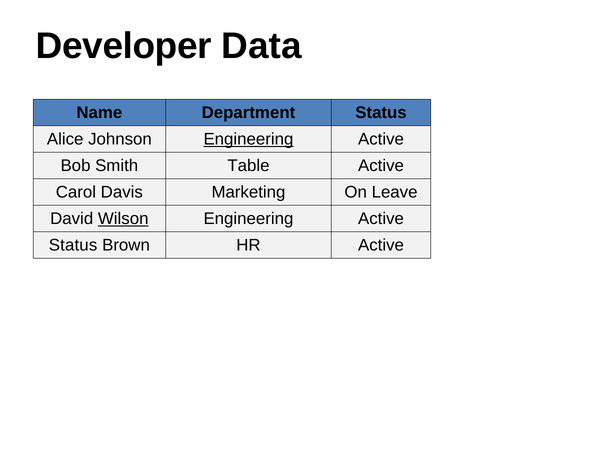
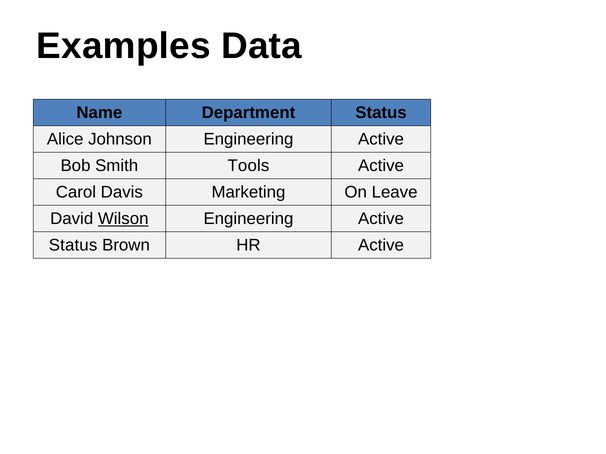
Developer: Developer -> Examples (124, 46)
Engineering underline: present -> none (248, 139)
Table: Table -> Tools (248, 166)
